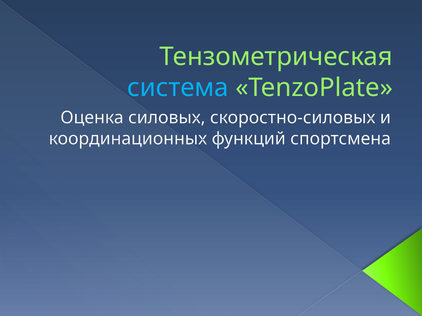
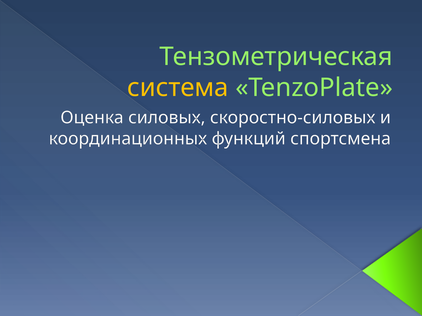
система colour: light blue -> yellow (178, 88)
